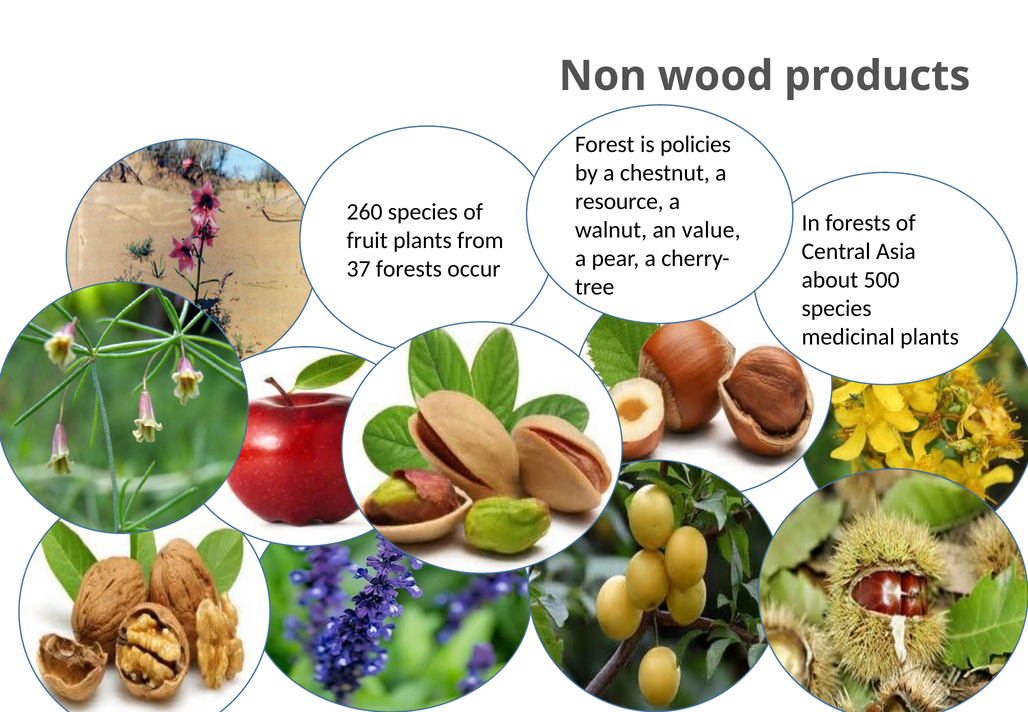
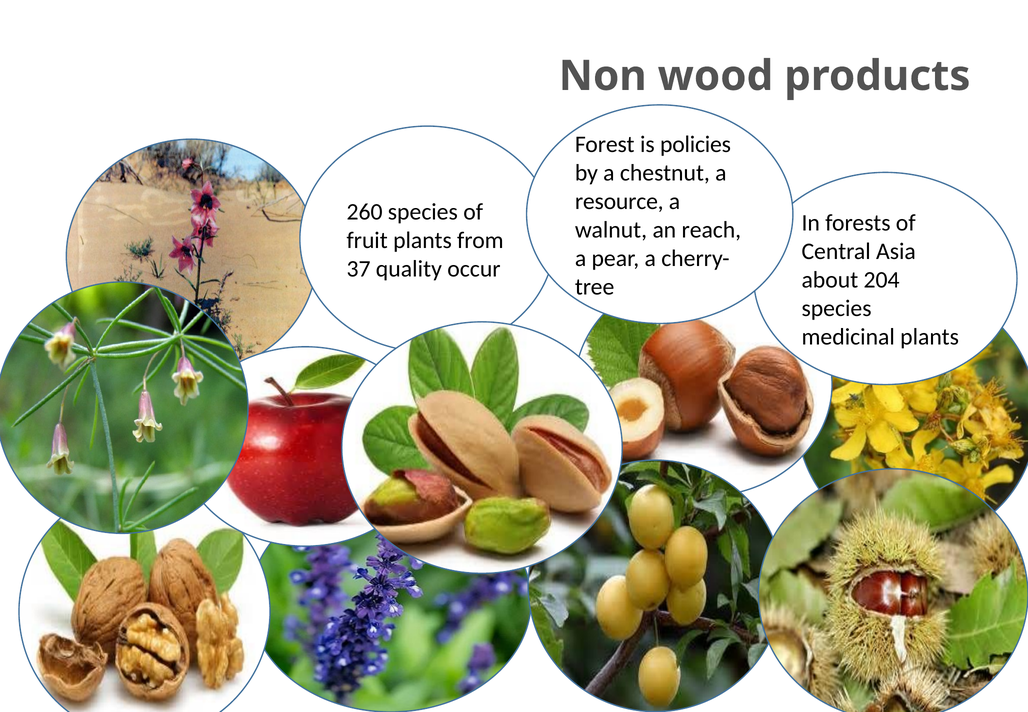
value: value -> reach (711, 230)
37 forests: forests -> quality (409, 269)
500: 500 -> 204 (882, 280)
